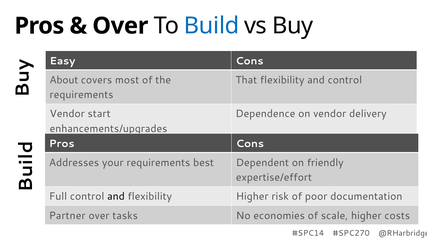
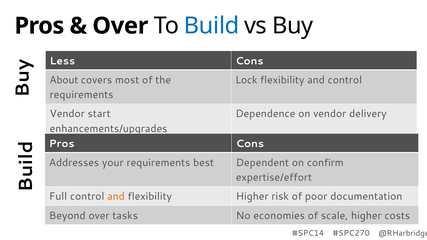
Easy: Easy -> Less (62, 61)
That: That -> Lock (246, 80)
friendly: friendly -> confirm (325, 163)
and colour: black -> orange (116, 197)
Partner: Partner -> Beyond (67, 216)
